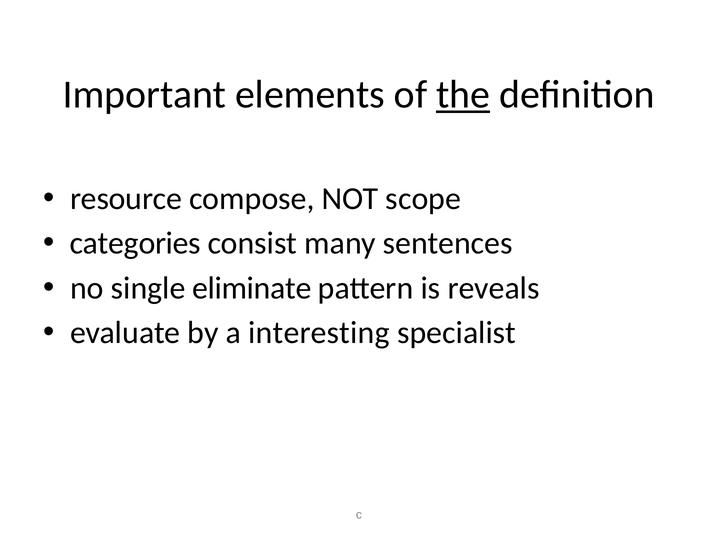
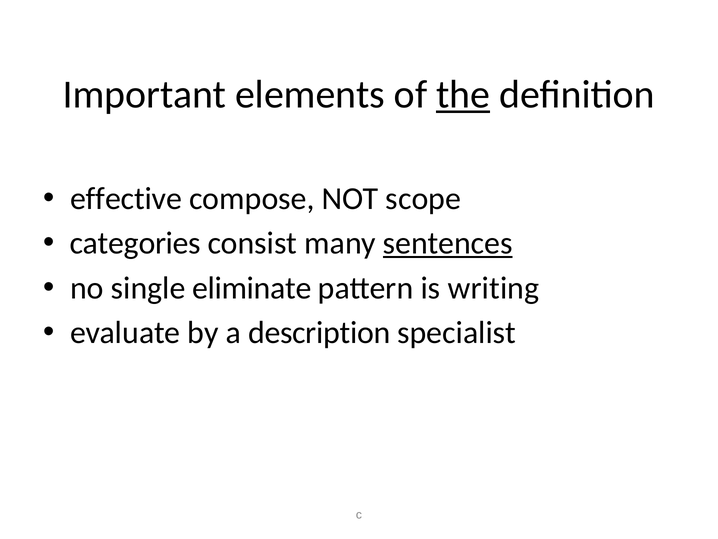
resource: resource -> effective (126, 198)
sentences underline: none -> present (448, 243)
reveals: reveals -> writing (493, 288)
interesting: interesting -> description (319, 333)
